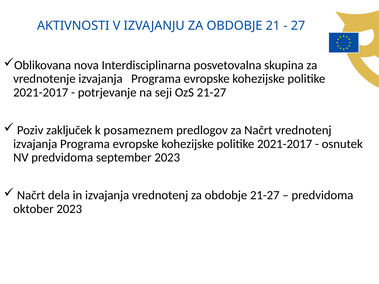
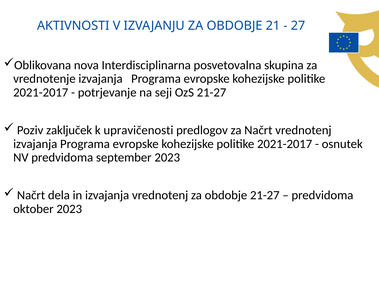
posameznem: posameznem -> upravičenosti (138, 130)
